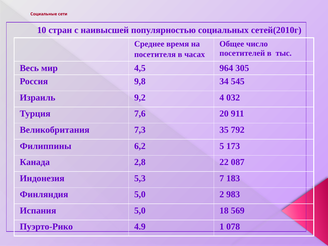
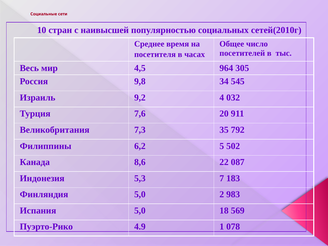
173: 173 -> 502 (233, 146)
2,8: 2,8 -> 8,6 (140, 162)
